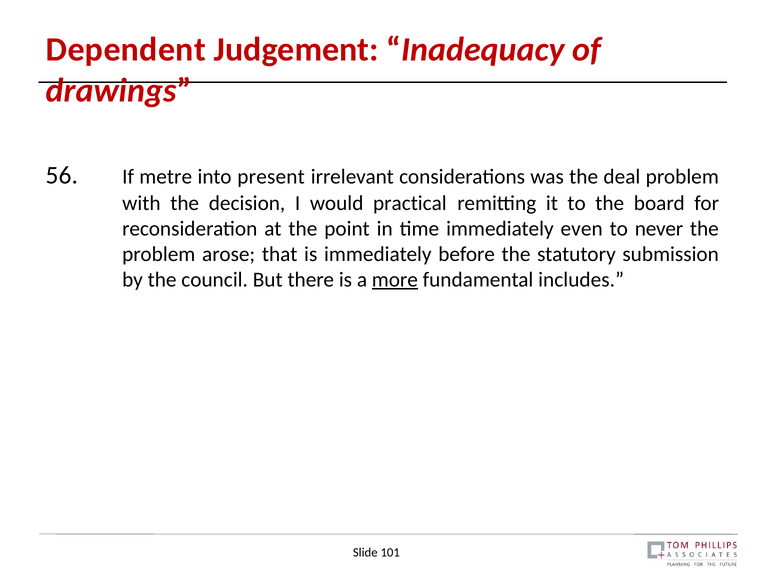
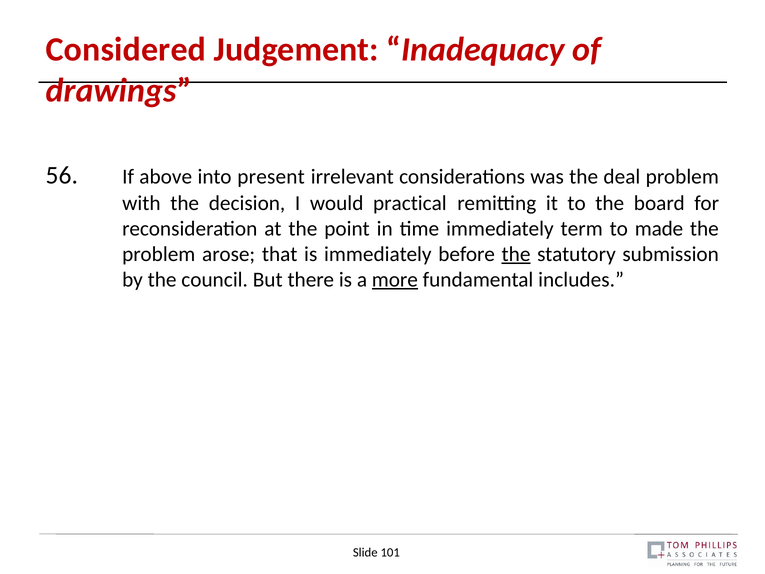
Dependent: Dependent -> Considered (126, 50)
metre: metre -> above (166, 177)
even: even -> term (582, 229)
never: never -> made (659, 229)
the underline: none -> present (516, 254)
